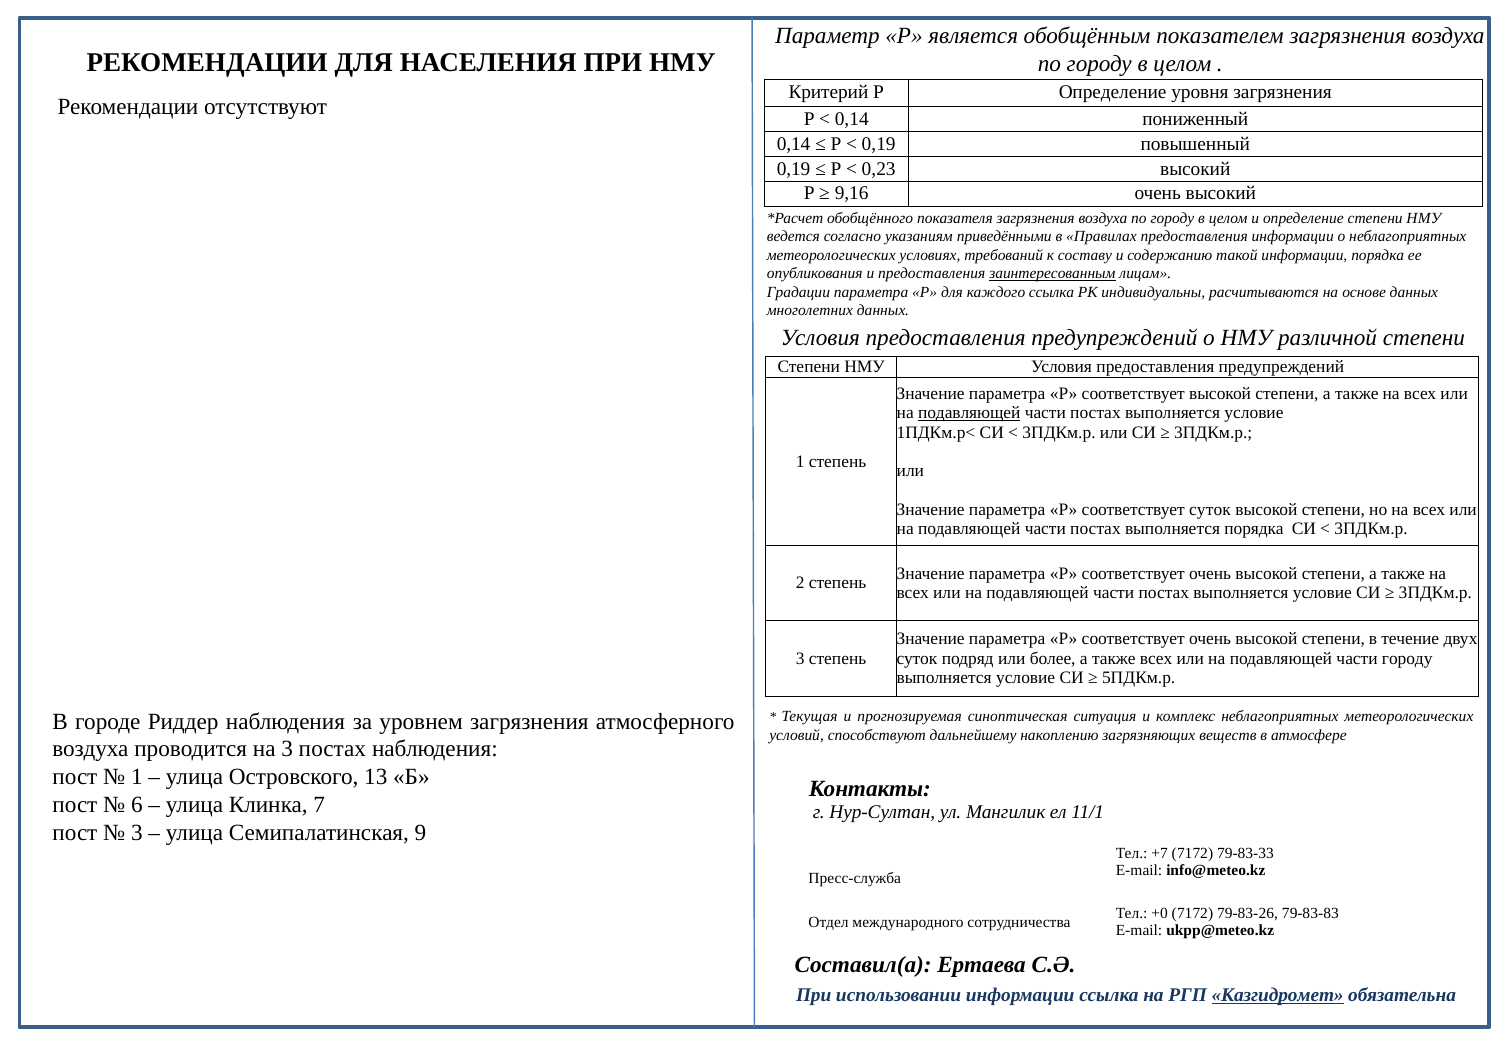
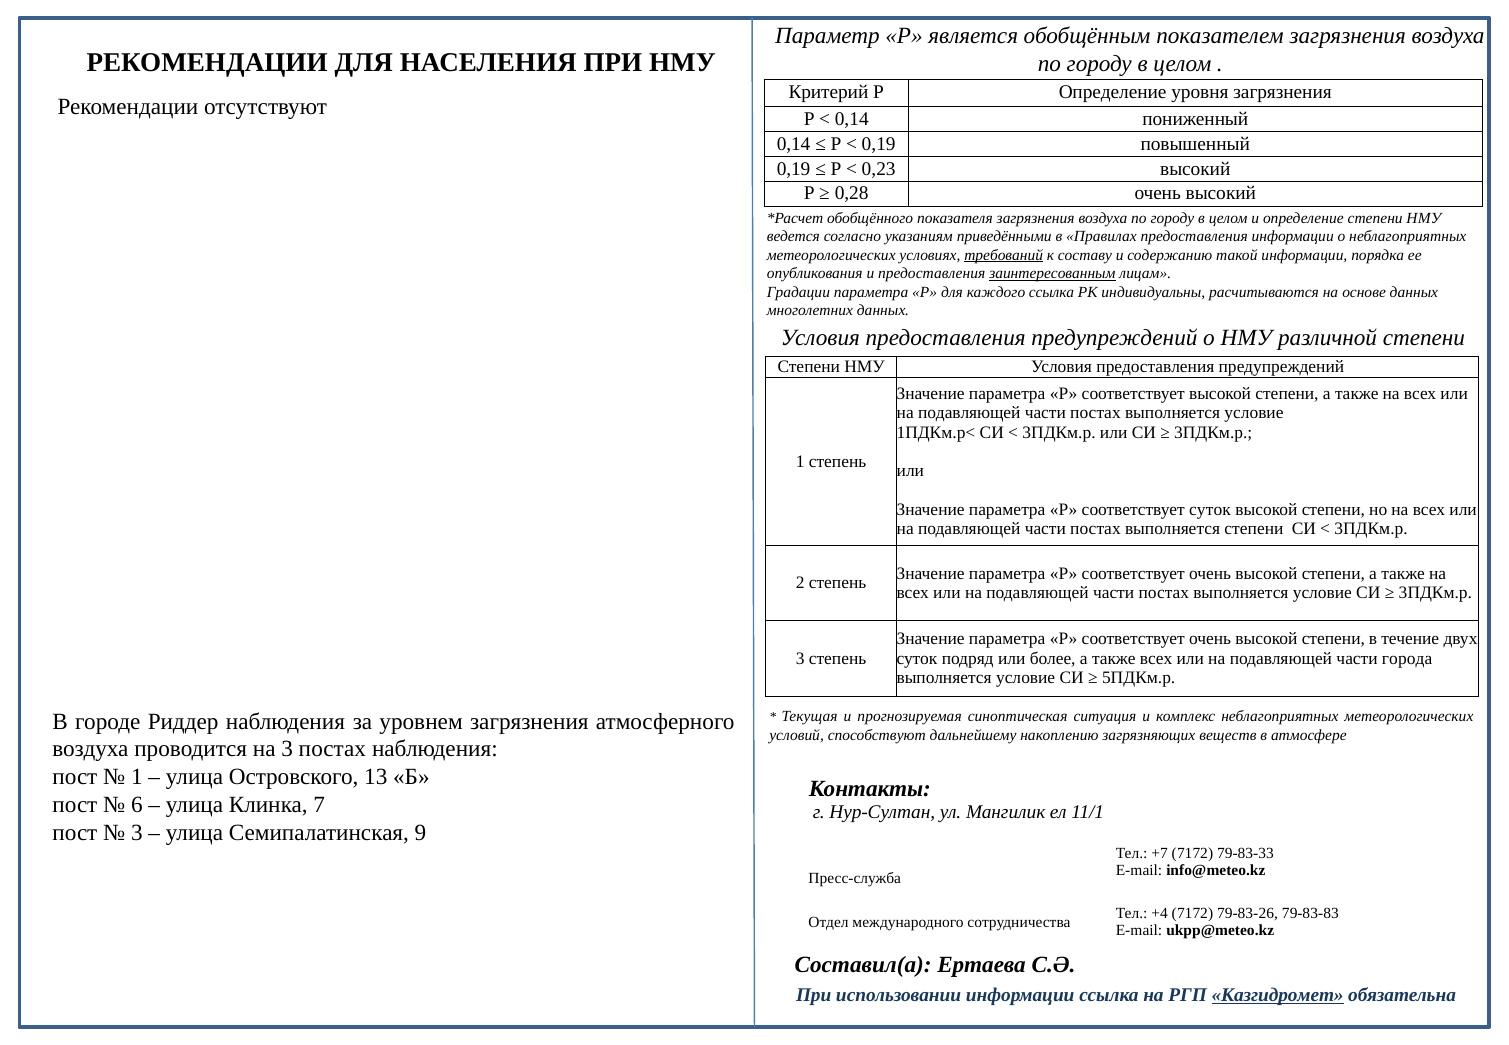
9,16: 9,16 -> 0,28 (852, 193)
требований underline: none -> present (1004, 255)
подавляющей underline: present -> none (969, 413)
выполняется порядка: порядка -> степени (1254, 529)
части городу: городу -> города (1407, 658)
+0: +0 -> +4 (1160, 913)
